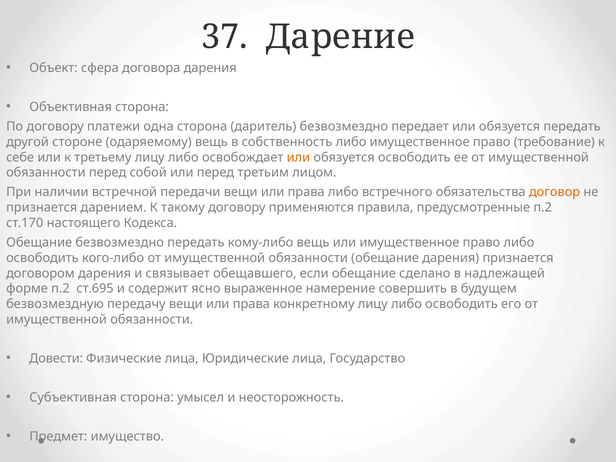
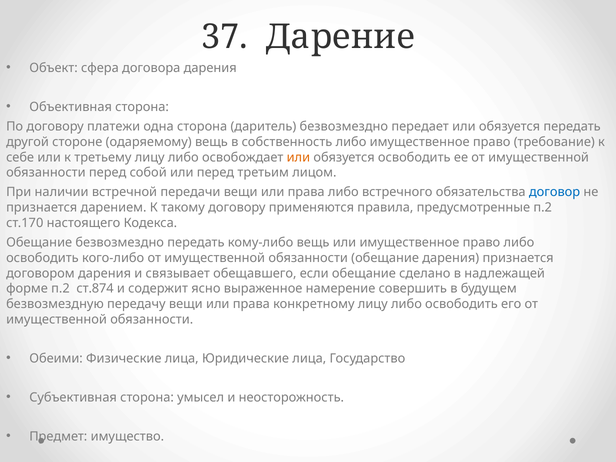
договор colour: orange -> blue (555, 192)
ст.695: ст.695 -> ст.874 (95, 289)
Довести: Довести -> Обеими (56, 359)
